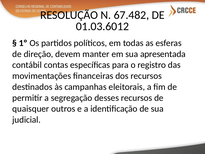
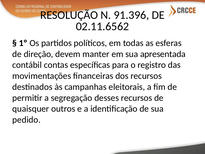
67.482: 67.482 -> 91.396 (131, 15)
01.03.6012: 01.03.6012 -> 02.11.6562 (102, 26)
judicial: judicial -> pedido (26, 120)
